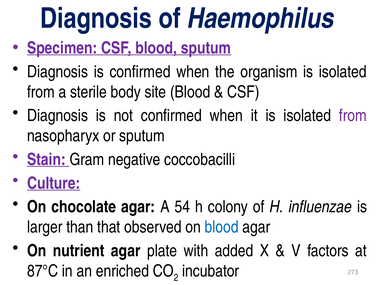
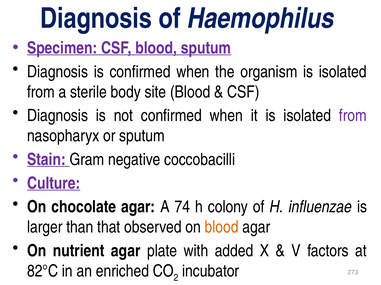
54: 54 -> 74 (182, 207)
blood colour: blue -> orange (222, 228)
87°C: 87°C -> 82°C (43, 272)
